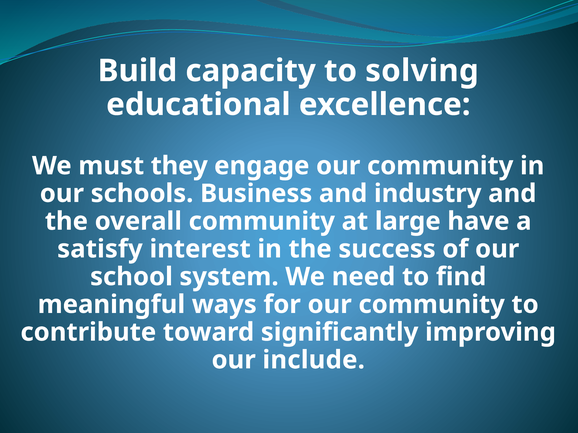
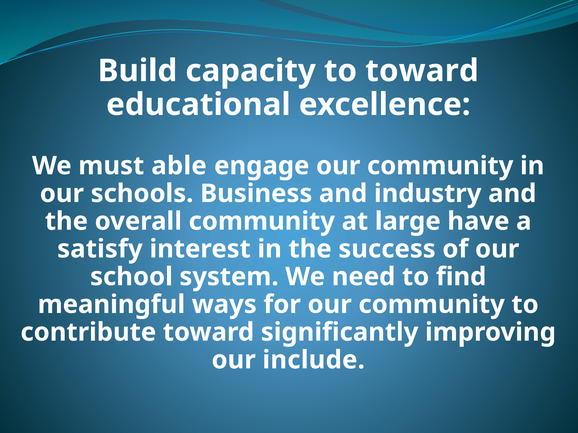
to solving: solving -> toward (422, 71)
they: they -> able (179, 166)
